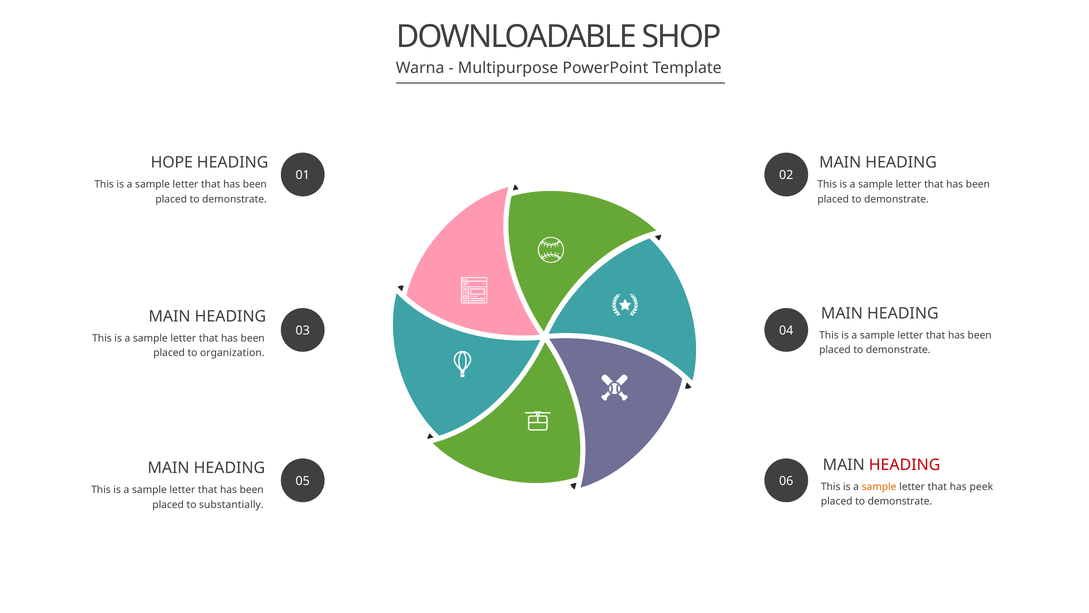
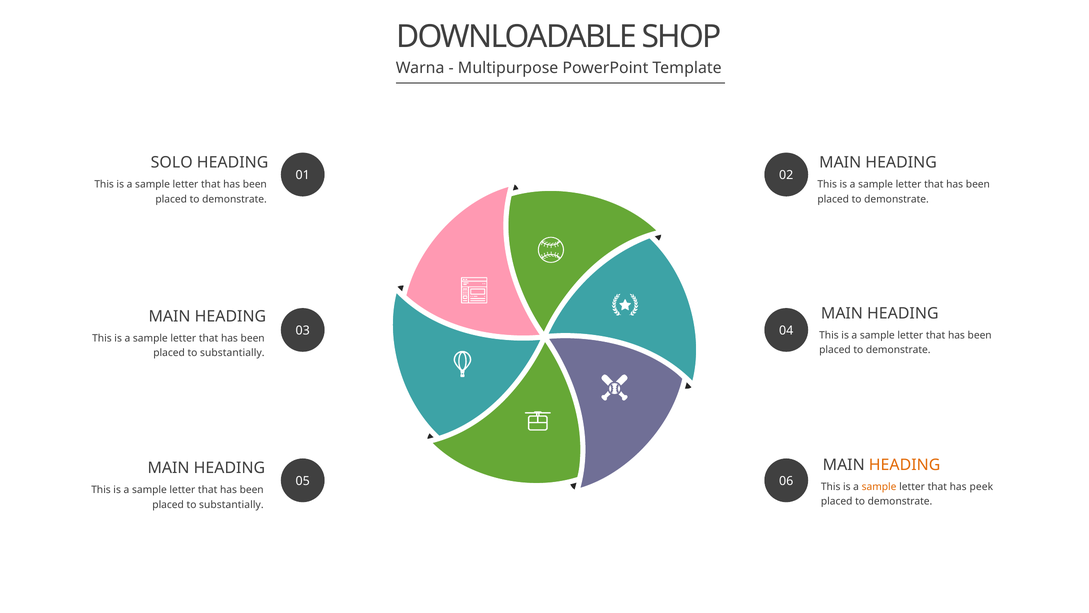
HOPE: HOPE -> SOLO (172, 163)
organization: organization -> substantially (232, 353)
HEADING colour: red -> orange (905, 465)
